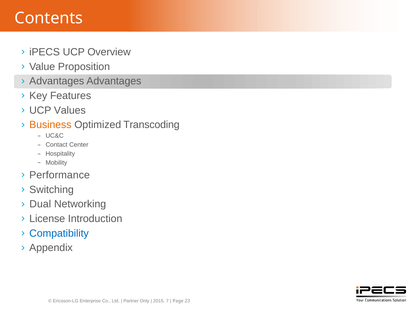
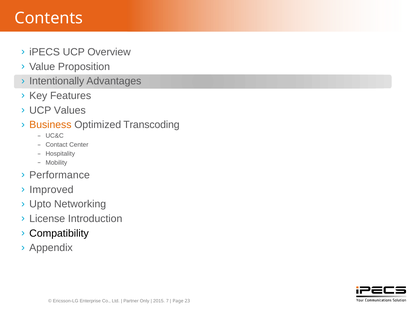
Advantages: Advantages -> Intentionally (57, 81)
Switching: Switching -> Improved (51, 190)
Dual: Dual -> Upto (40, 204)
Compatibility colour: blue -> black (59, 233)
